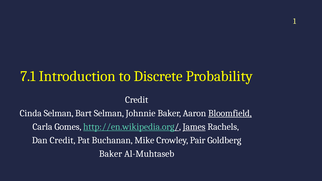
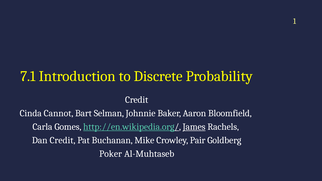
Cinda Selman: Selman -> Cannot (59, 113)
Bloomfield underline: present -> none (230, 113)
Baker: Baker -> Poker (111, 154)
